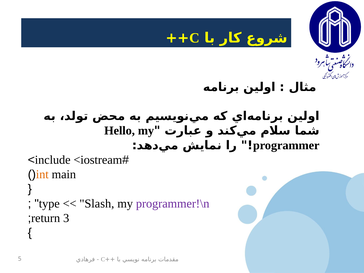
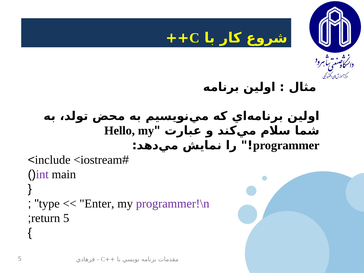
int colour: orange -> purple (42, 174)
Slash: Slash -> Enter (97, 204)
return 3: 3 -> 5 (66, 218)
